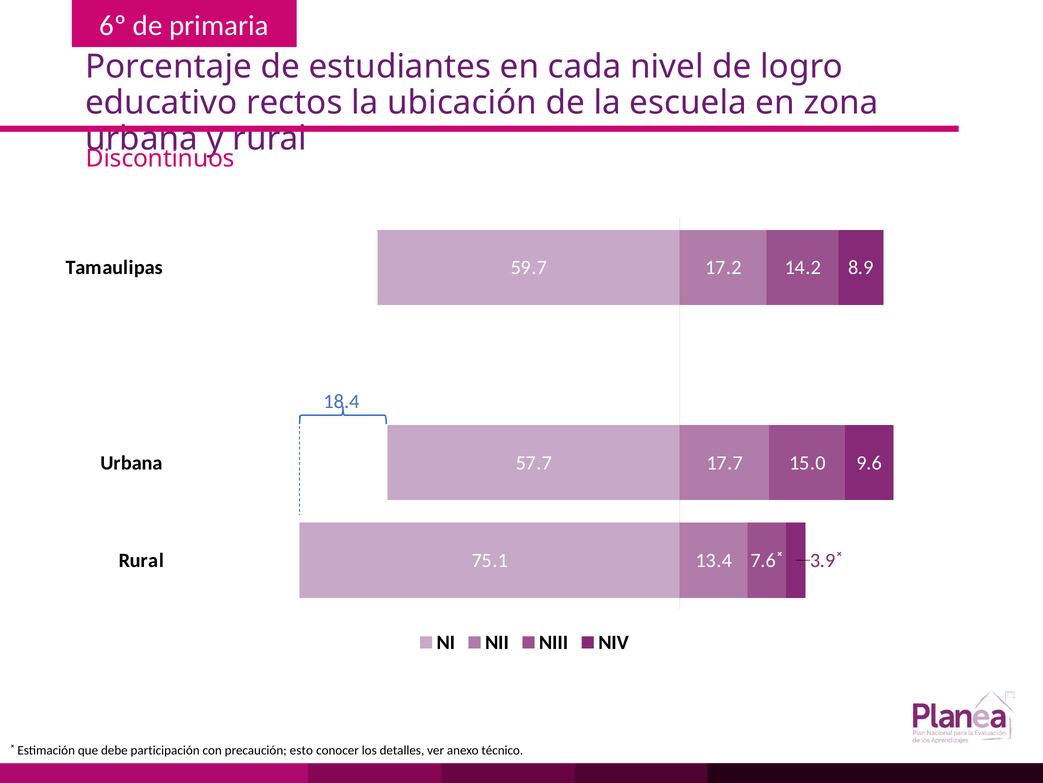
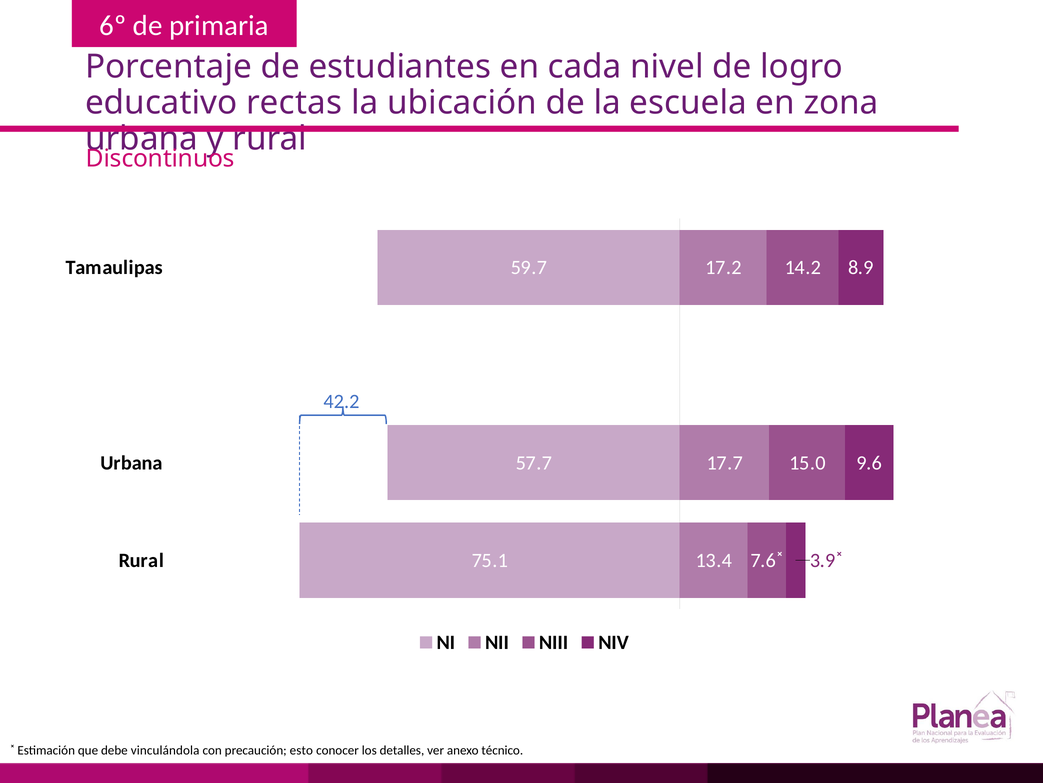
rectos: rectos -> rectas (294, 103)
18.4: 18.4 -> 42.2 (341, 401)
participación: participación -> vinculándola (165, 750)
